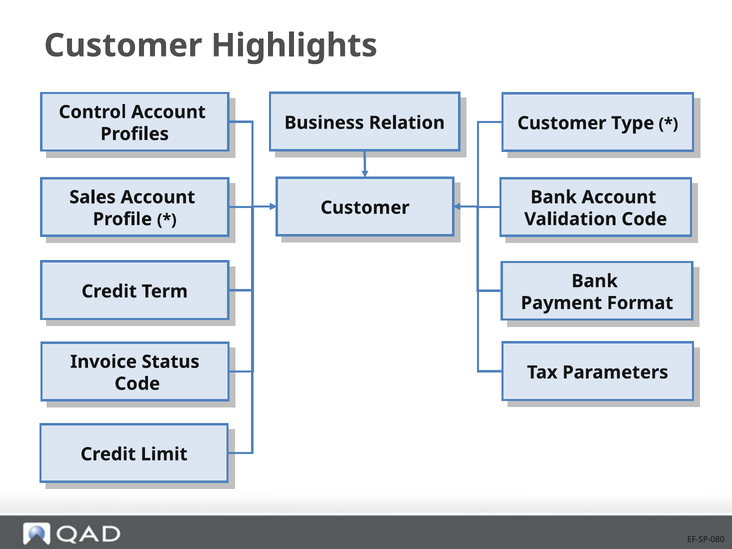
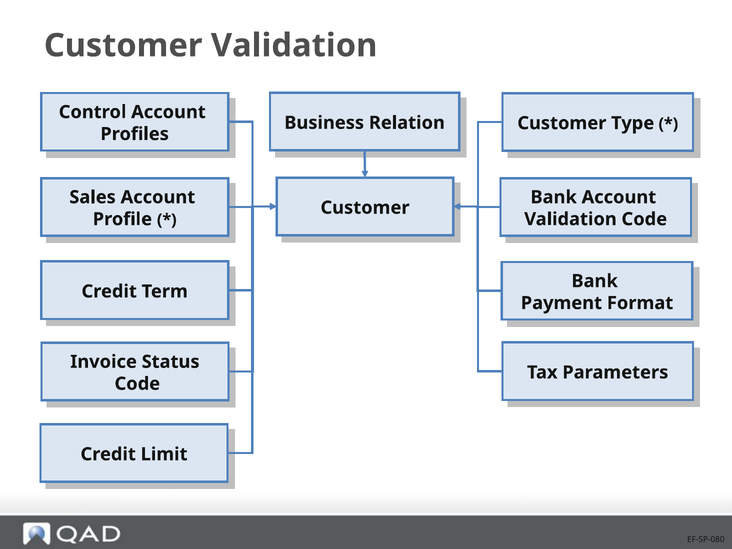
Customer Highlights: Highlights -> Validation (294, 46)
